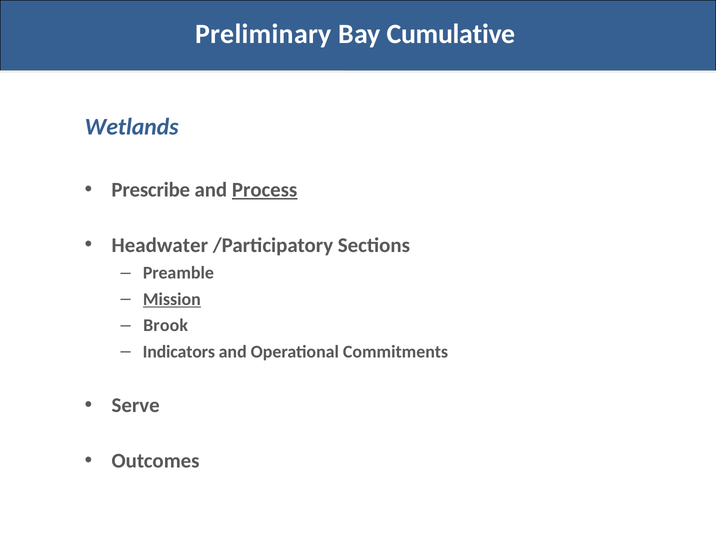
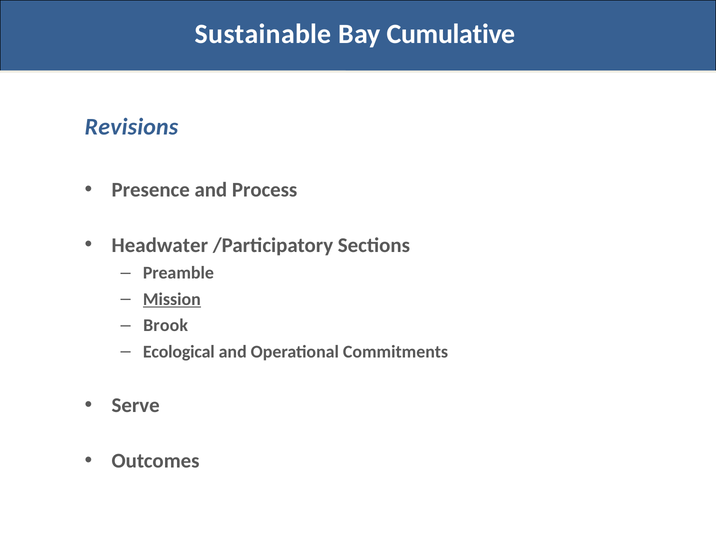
Preliminary: Preliminary -> Sustainable (263, 34)
Wetlands: Wetlands -> Revisions (132, 127)
Prescribe: Prescribe -> Presence (151, 190)
Process underline: present -> none (265, 190)
Indicators: Indicators -> Ecological (179, 352)
